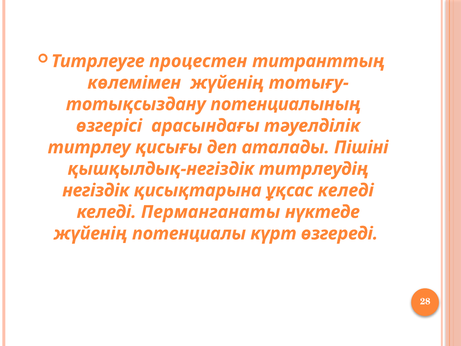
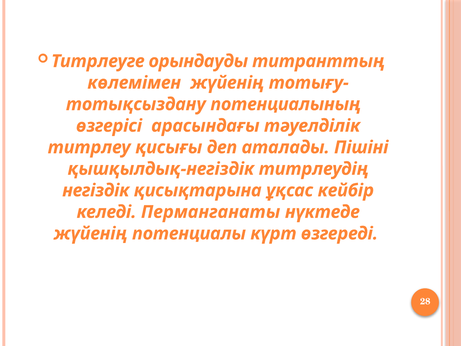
процестен: процестен -> орындауды (198, 61)
ұқсас келеді: келеді -> кейбір (346, 190)
